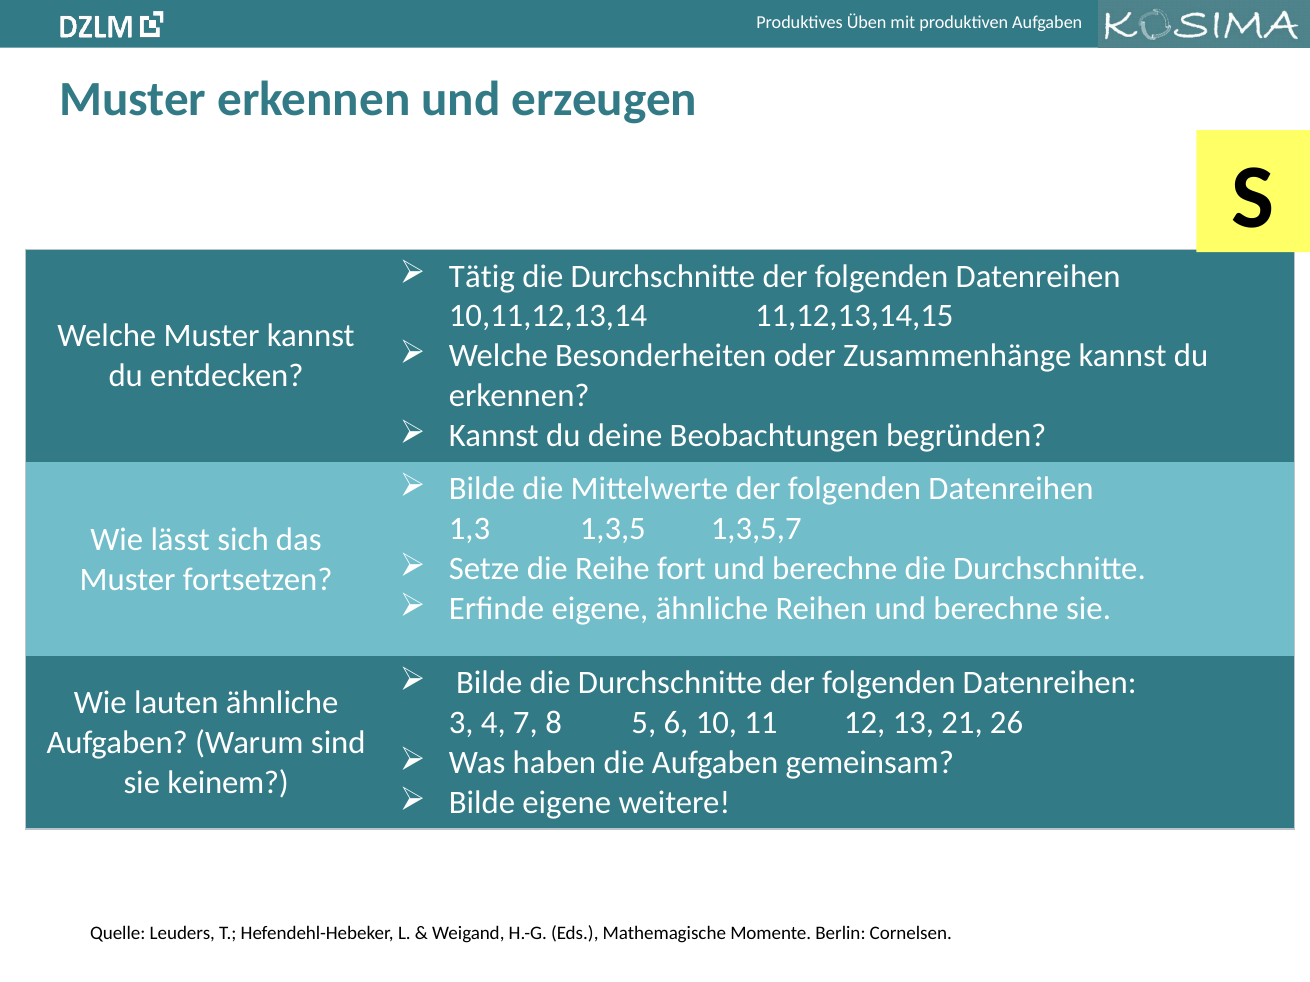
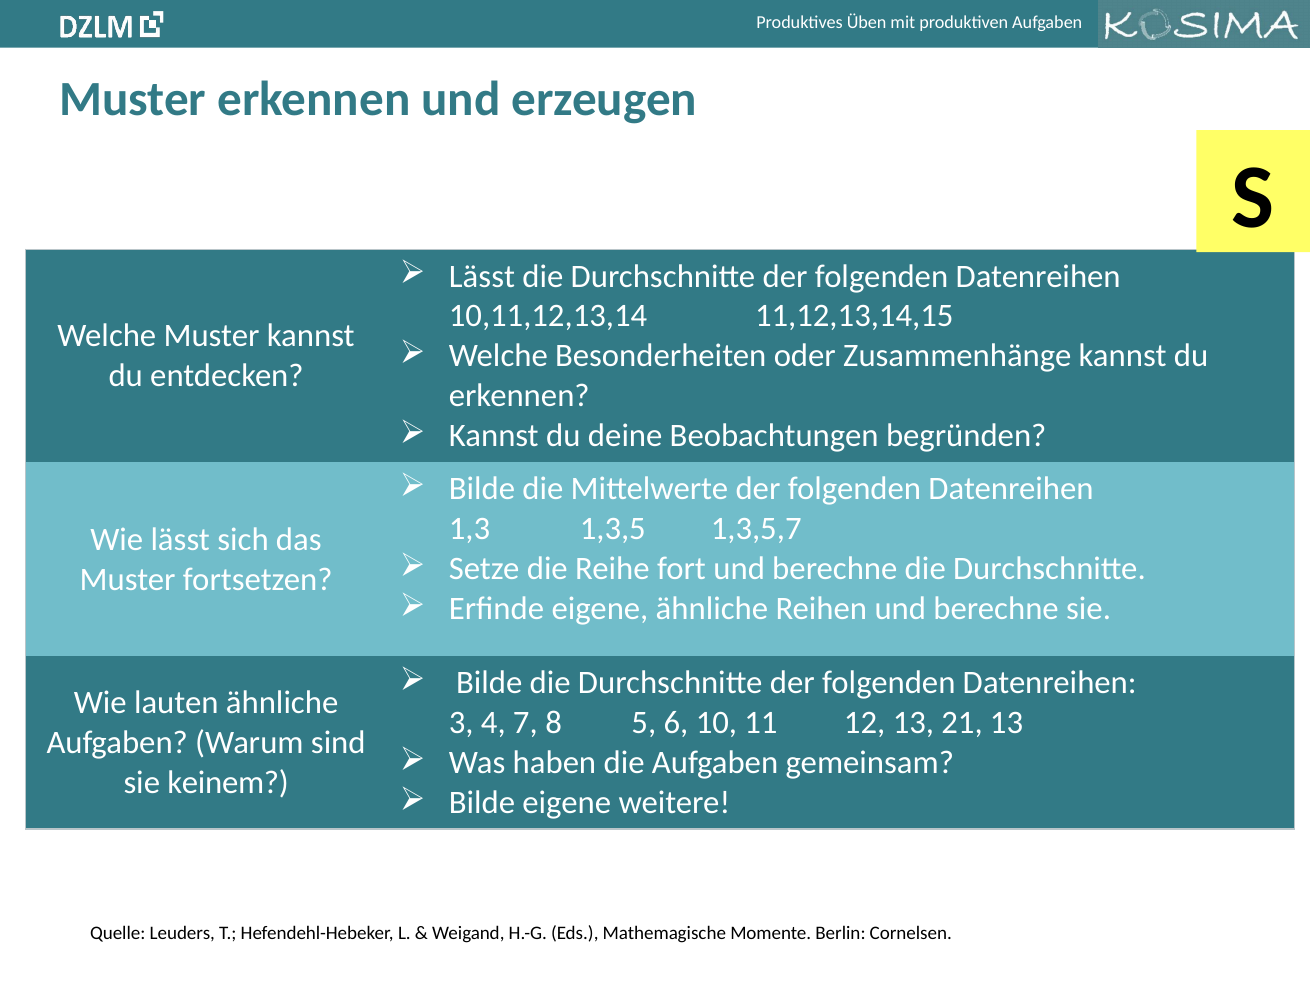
Tätig: Tätig -> Lässt (482, 276)
21 26: 26 -> 13 (1007, 723)
